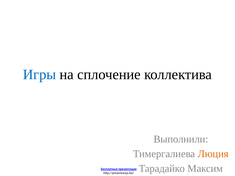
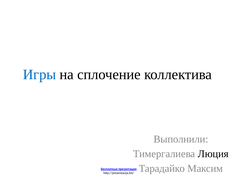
Люция colour: orange -> black (213, 154)
